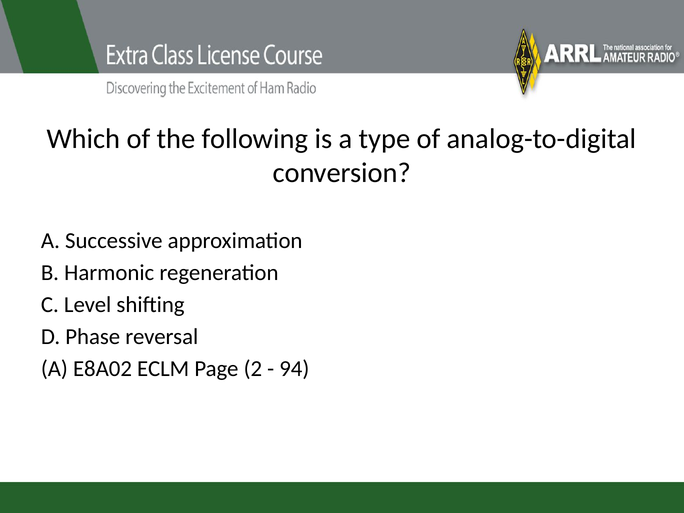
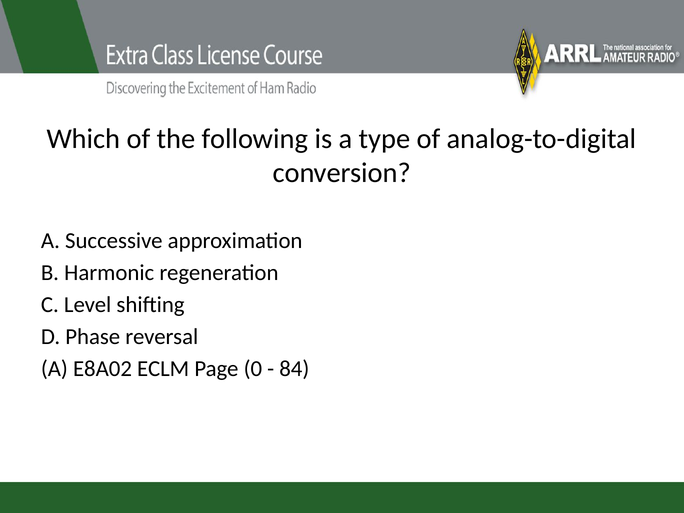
2: 2 -> 0 (253, 369)
94: 94 -> 84 (294, 369)
